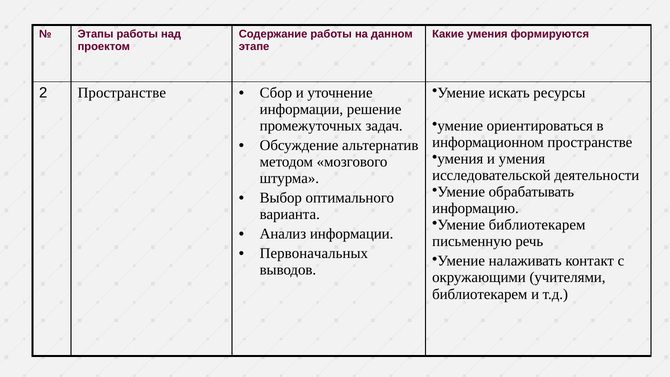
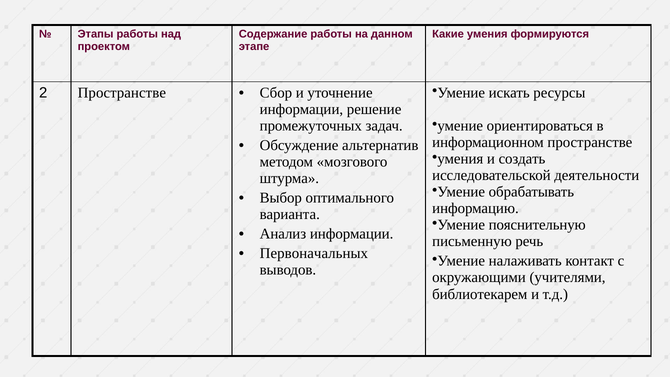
и умения: умения -> создать (522, 159)
Умение библиотекарем: библиотекарем -> пояснительную (537, 225)
